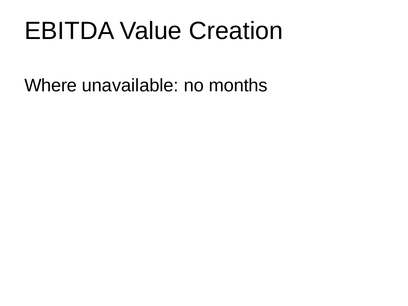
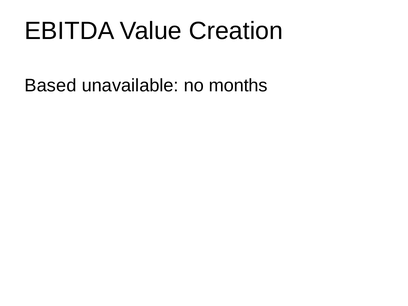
Where: Where -> Based (51, 86)
